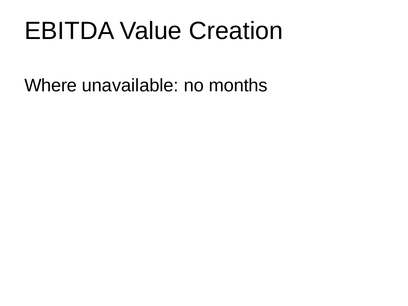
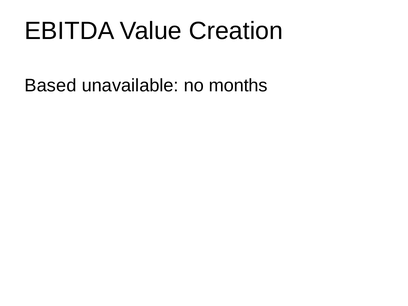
Where: Where -> Based (51, 86)
